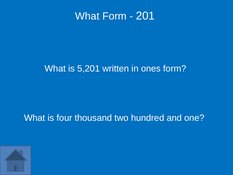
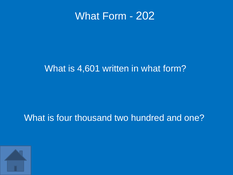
201: 201 -> 202 (145, 16)
5,201: 5,201 -> 4,601 (89, 68)
in ones: ones -> what (151, 68)
